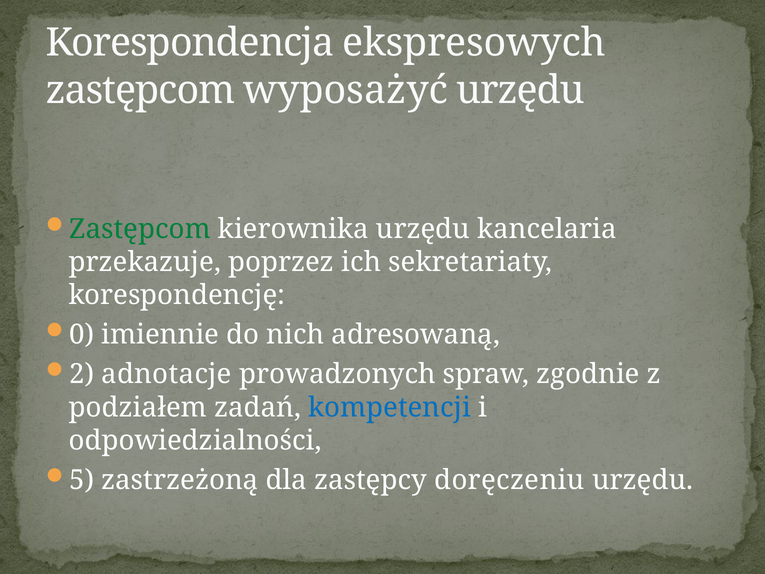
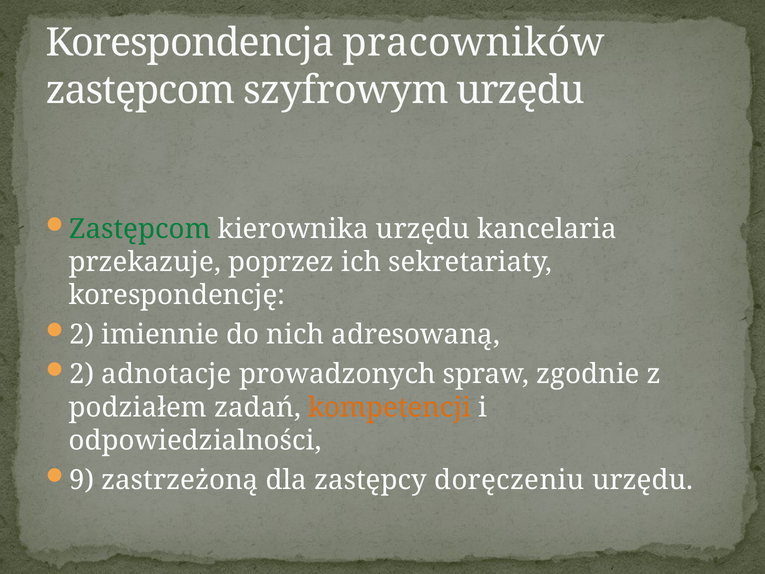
ekspresowych: ekspresowych -> pracowników (474, 43)
wyposażyć: wyposażyć -> szyfrowym (346, 90)
0: 0 -> 2 (82, 335)
kompetencji colour: blue -> orange (390, 407)
5: 5 -> 9 (82, 480)
